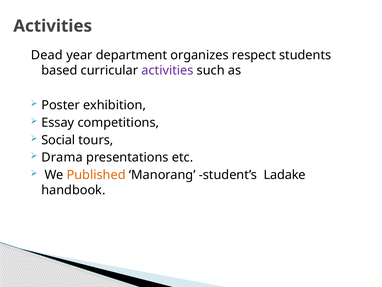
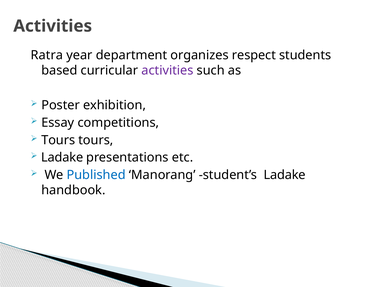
Dead: Dead -> Ratra (47, 55)
Social: Social -> Tours (58, 140)
Drama: Drama -> Ladake (62, 157)
Published colour: orange -> blue (96, 175)
